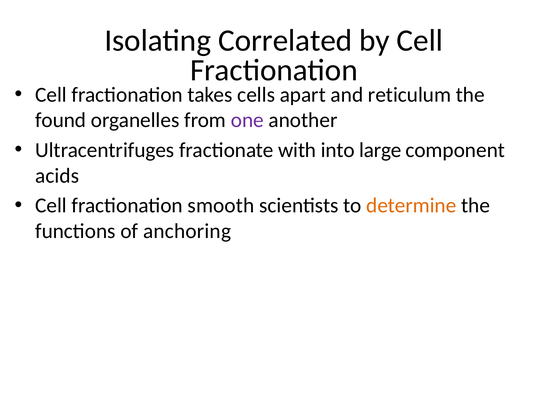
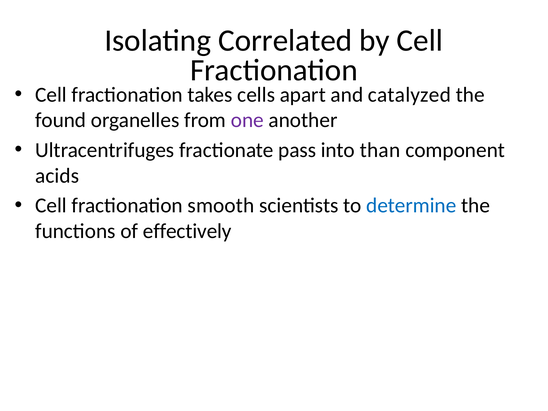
reticulum: reticulum -> catalyzed (409, 95)
with: with -> pass (297, 150)
large: large -> than (380, 150)
determine colour: orange -> blue (411, 206)
anchoring: anchoring -> effectively (187, 231)
